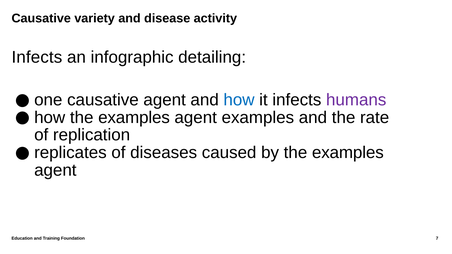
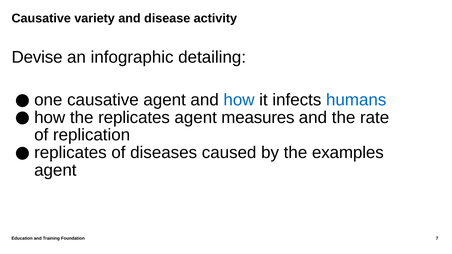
Infects: Infects -> Devise (37, 57)
humans colour: purple -> blue (356, 100)
how the examples: examples -> replicates (134, 118)
agent examples: examples -> measures (258, 118)
